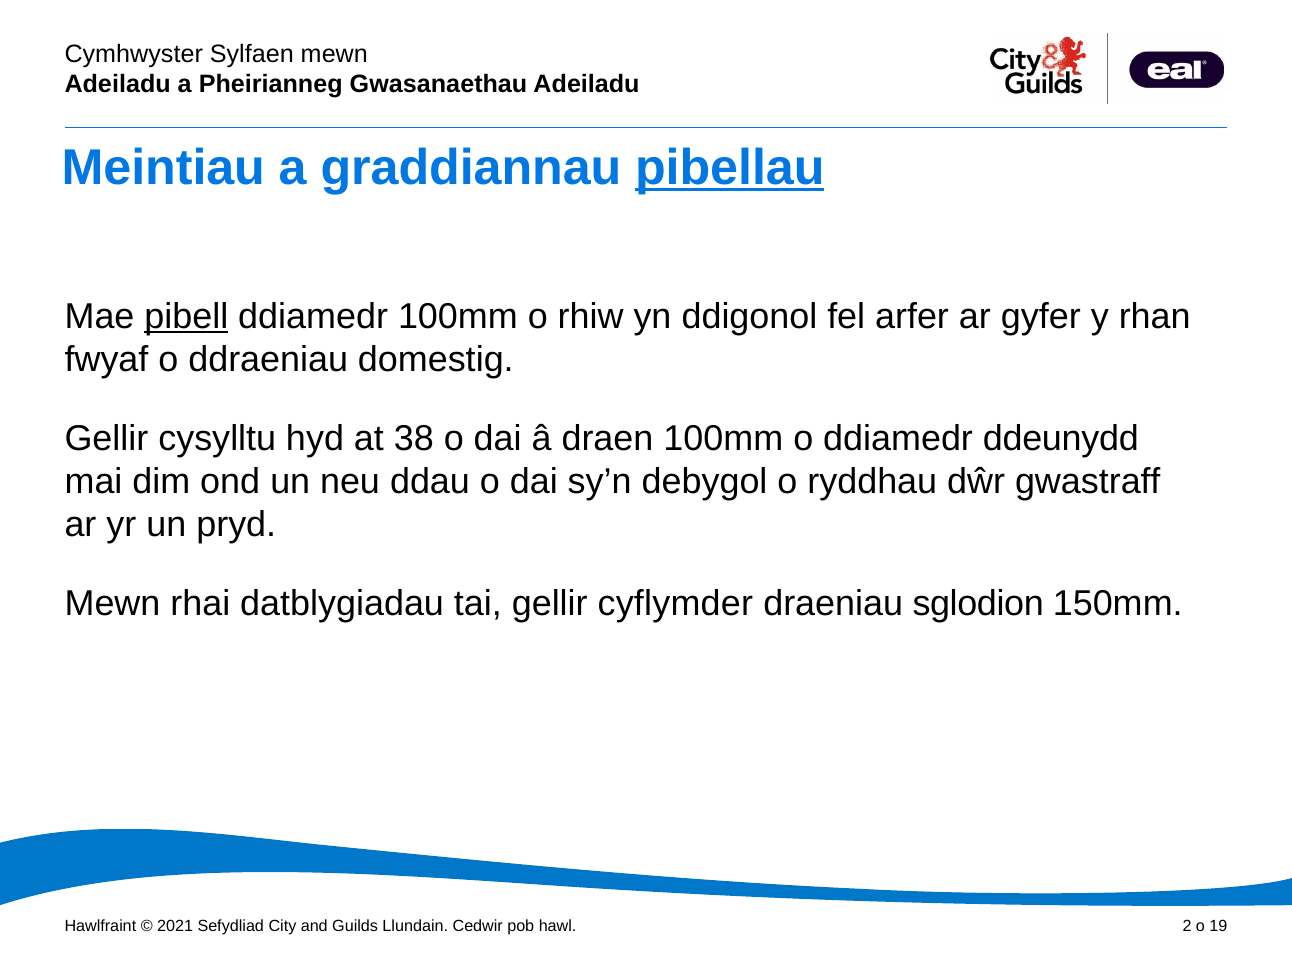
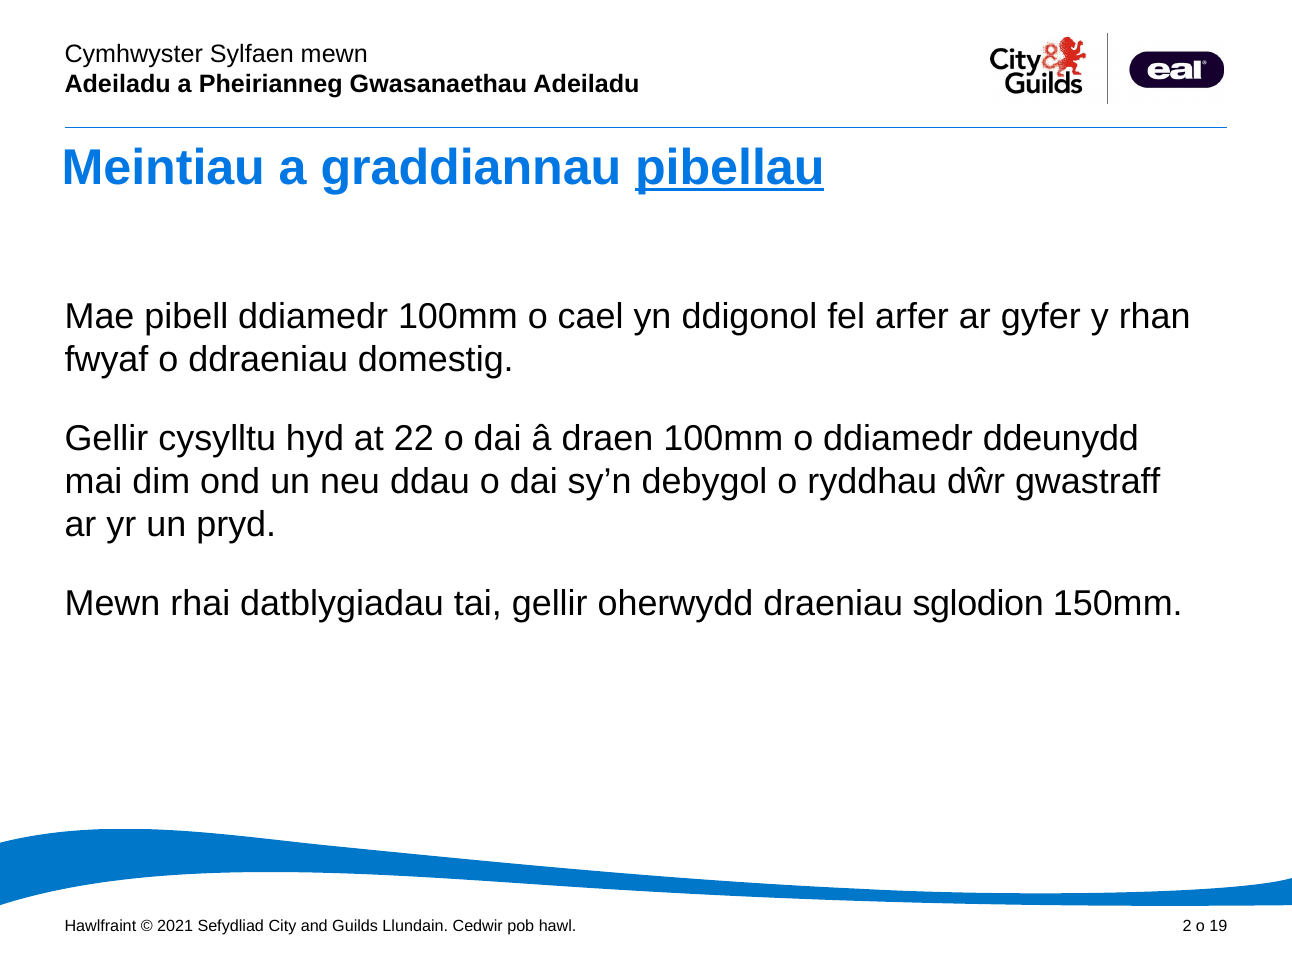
pibell underline: present -> none (186, 317)
rhiw: rhiw -> cael (591, 317)
38: 38 -> 22 (414, 439)
cyflymder: cyflymder -> oherwydd (675, 604)
